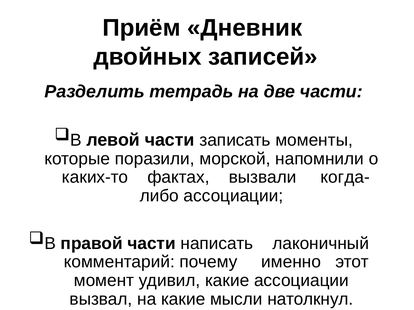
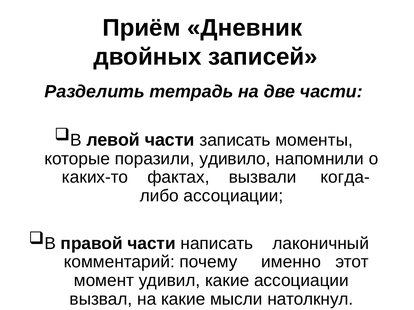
морской: морской -> удивило (235, 159)
